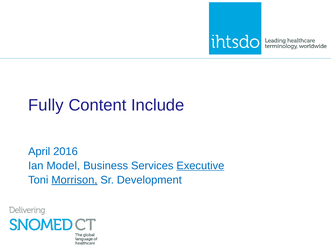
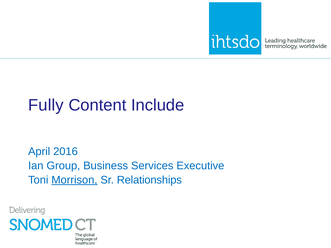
Model: Model -> Group (63, 166)
Executive underline: present -> none (200, 166)
Development: Development -> Relationships (149, 180)
